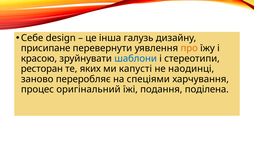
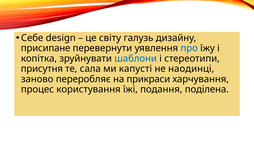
інша: інша -> світу (110, 38)
про colour: orange -> blue (189, 48)
красою: красою -> копітка (39, 58)
ресторан: ресторан -> присутня (42, 69)
яких: яких -> сала (90, 69)
спеціями: спеціями -> прикраси (148, 79)
оригінальний: оригінальний -> користування (88, 89)
